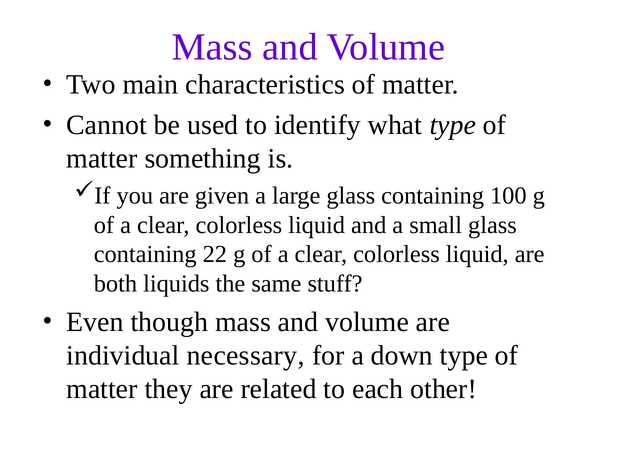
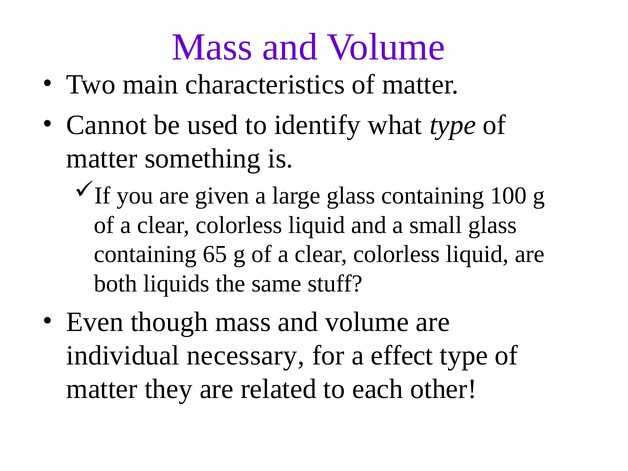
22: 22 -> 65 (215, 254)
down: down -> effect (402, 356)
